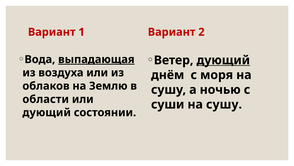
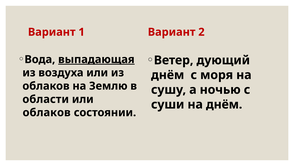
дующий underline: present -> none (223, 60)
суши на сушу: сушу -> днём (224, 104)
дующий: дующий -> облаков (47, 112)
